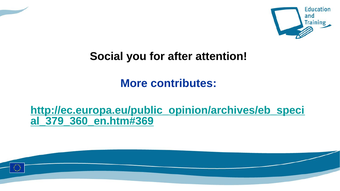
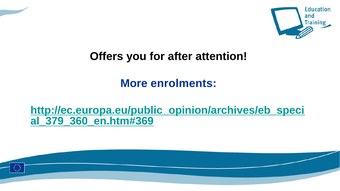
Social: Social -> Offers (107, 56)
contributes: contributes -> enrolments (184, 84)
